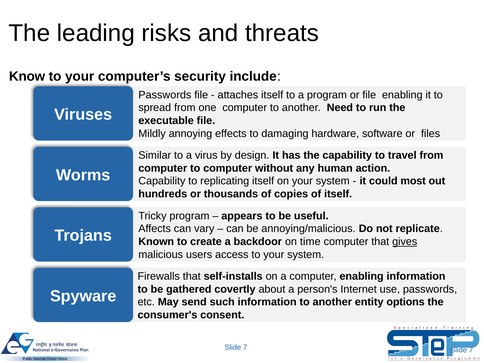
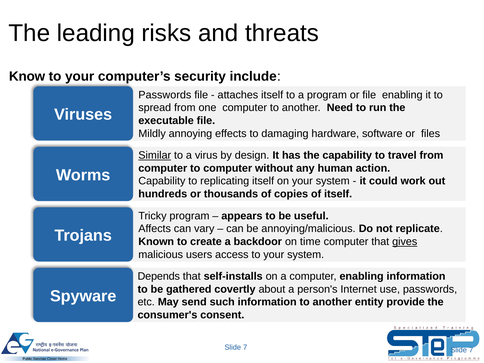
Similar underline: none -> present (155, 155)
most: most -> work (413, 181)
Firewalls: Firewalls -> Depends (159, 276)
options: options -> provide (406, 302)
